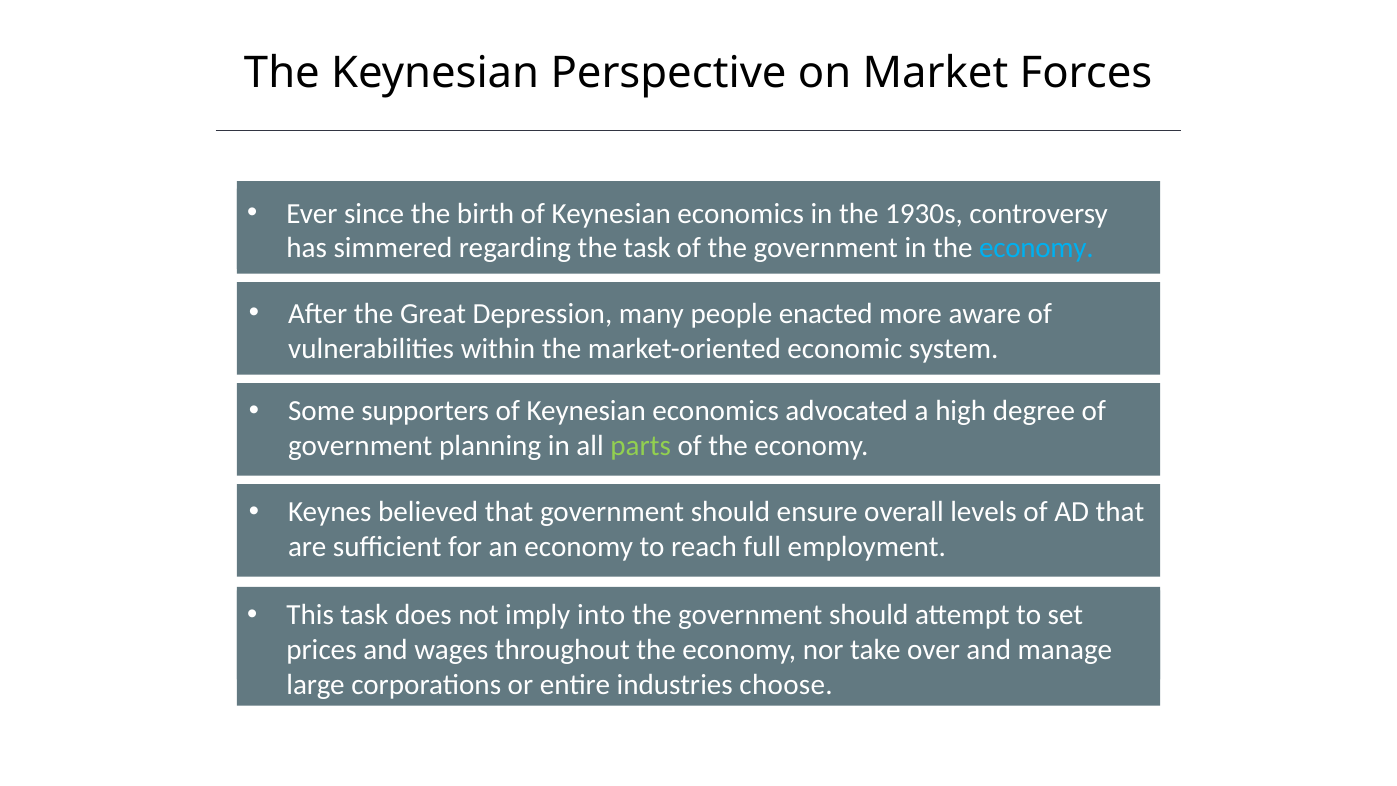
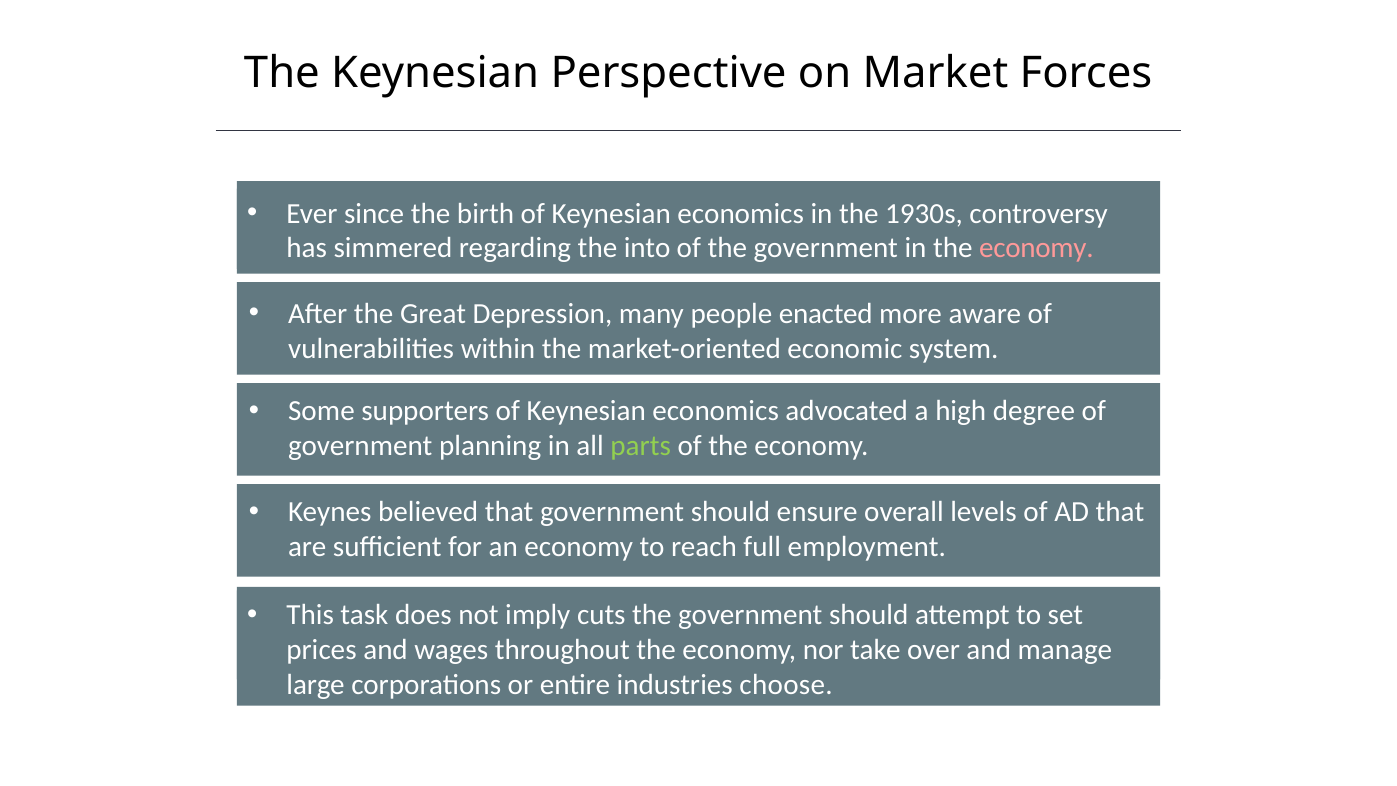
the task: task -> into (647, 248)
economy colour: light blue -> pink (1036, 248)
into: into -> cuts (601, 615)
